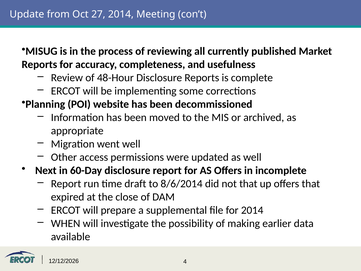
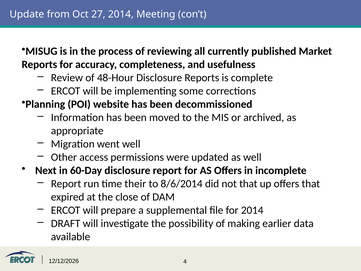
draft: draft -> their (135, 184)
WHEN: WHEN -> DRAFT (66, 223)
